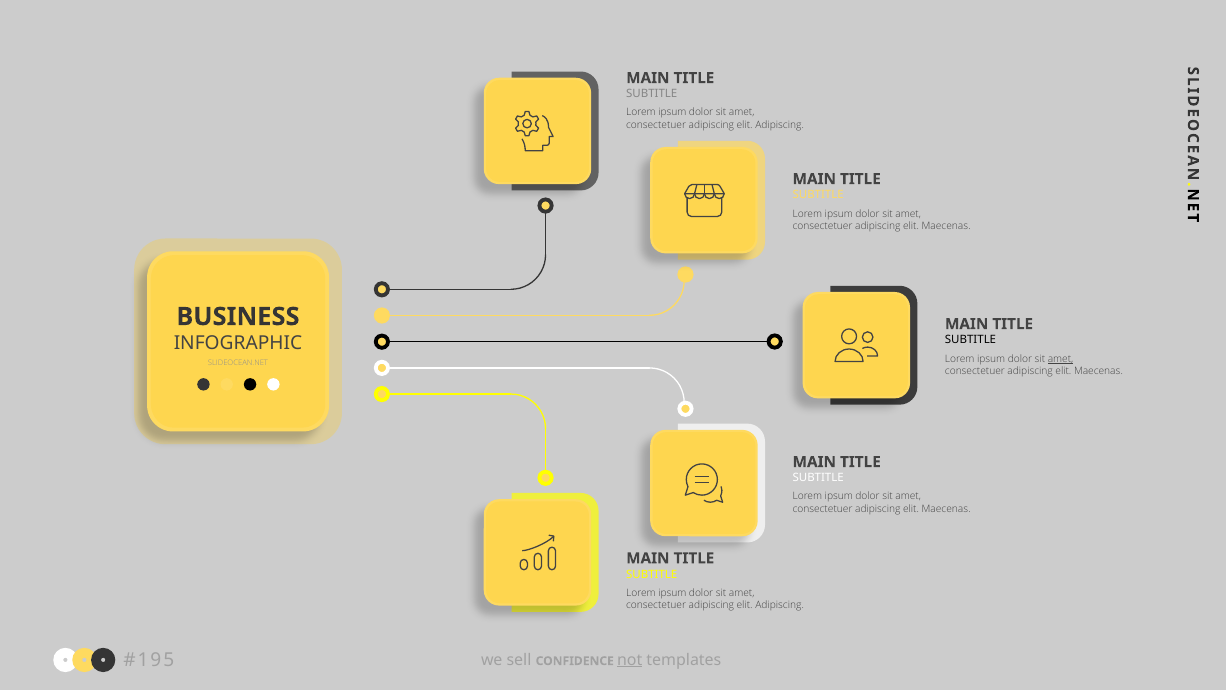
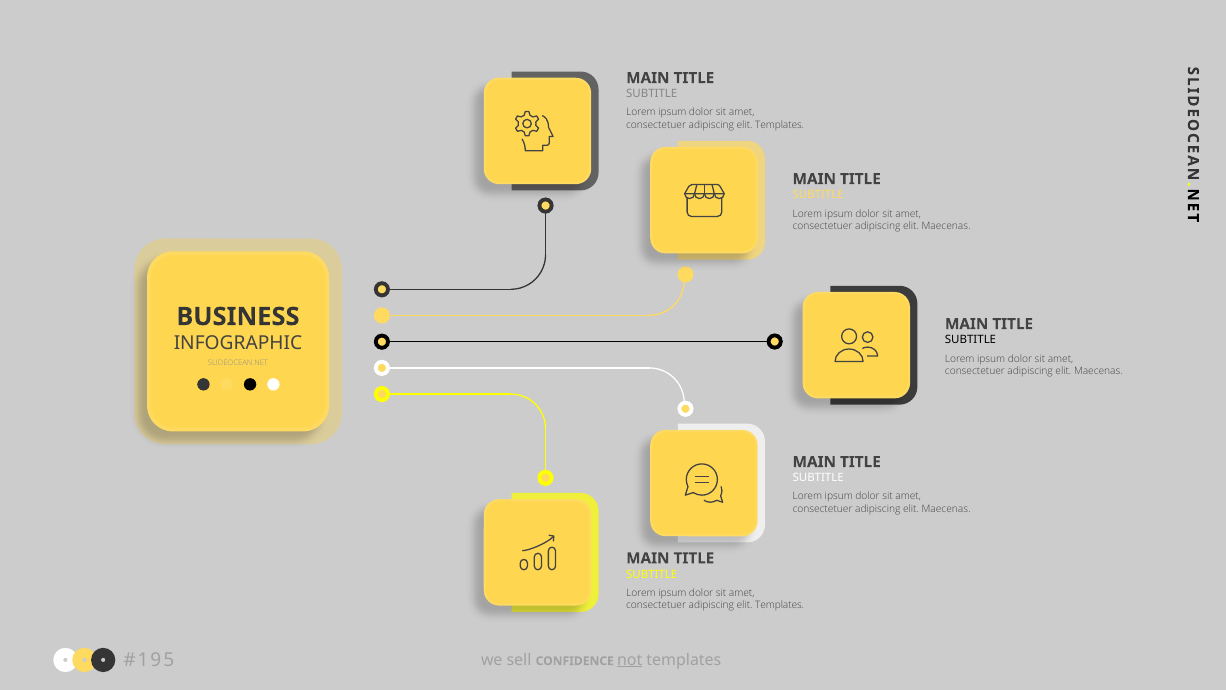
Adipiscing: Adipiscing -> Templates (780, 125)
amet underline: present -> none (1061, 358)
Adipiscing: Adipiscing -> Templates (780, 605)
